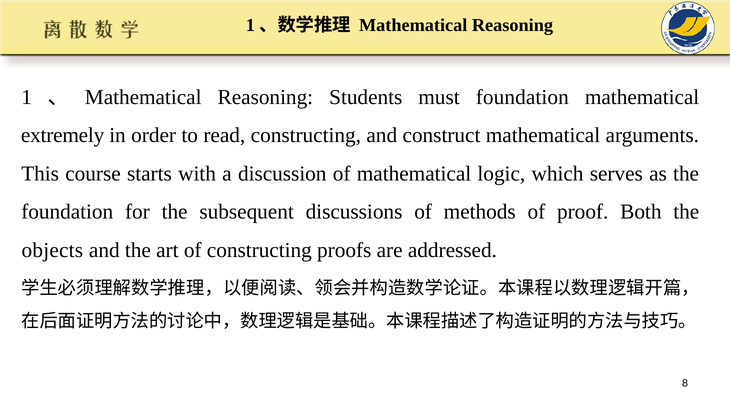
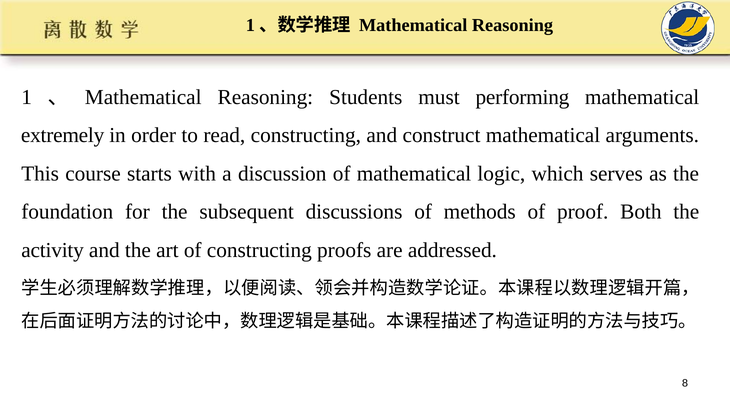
must foundation: foundation -> performing (522, 97)
objects: objects -> activity (53, 251)
